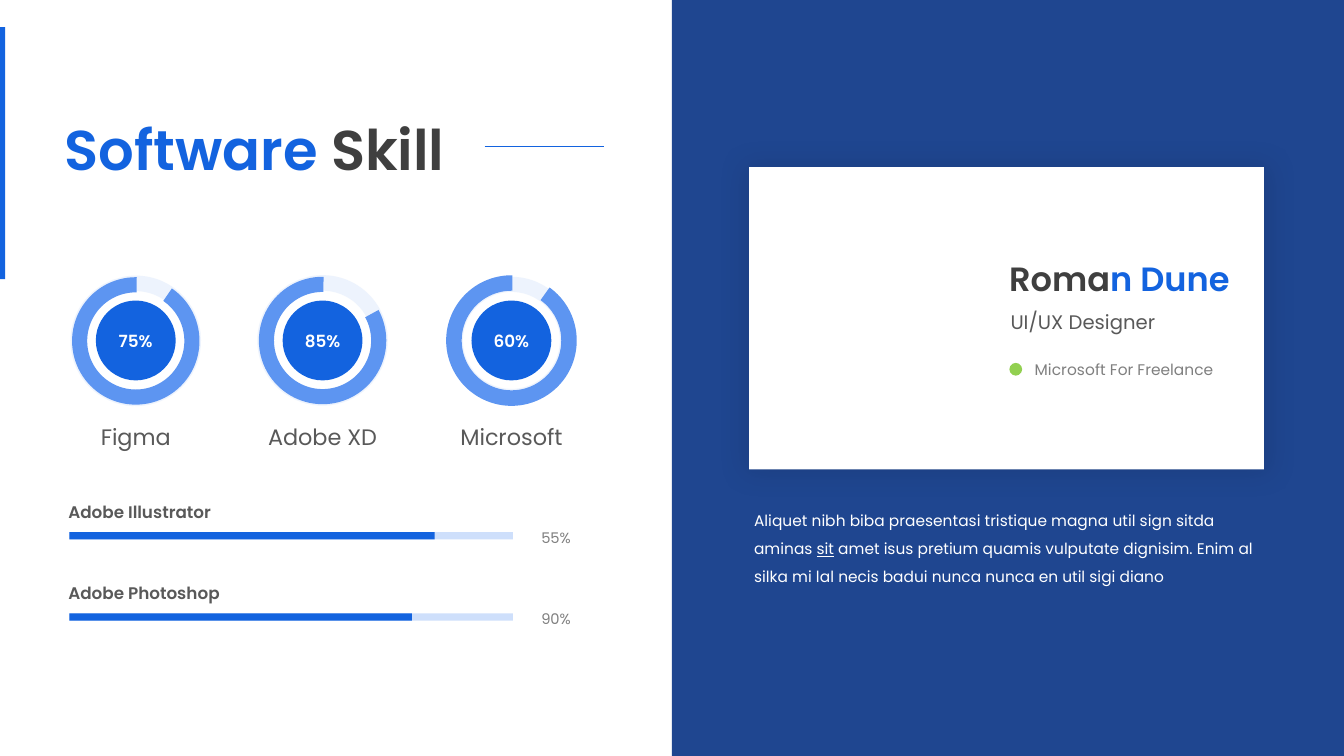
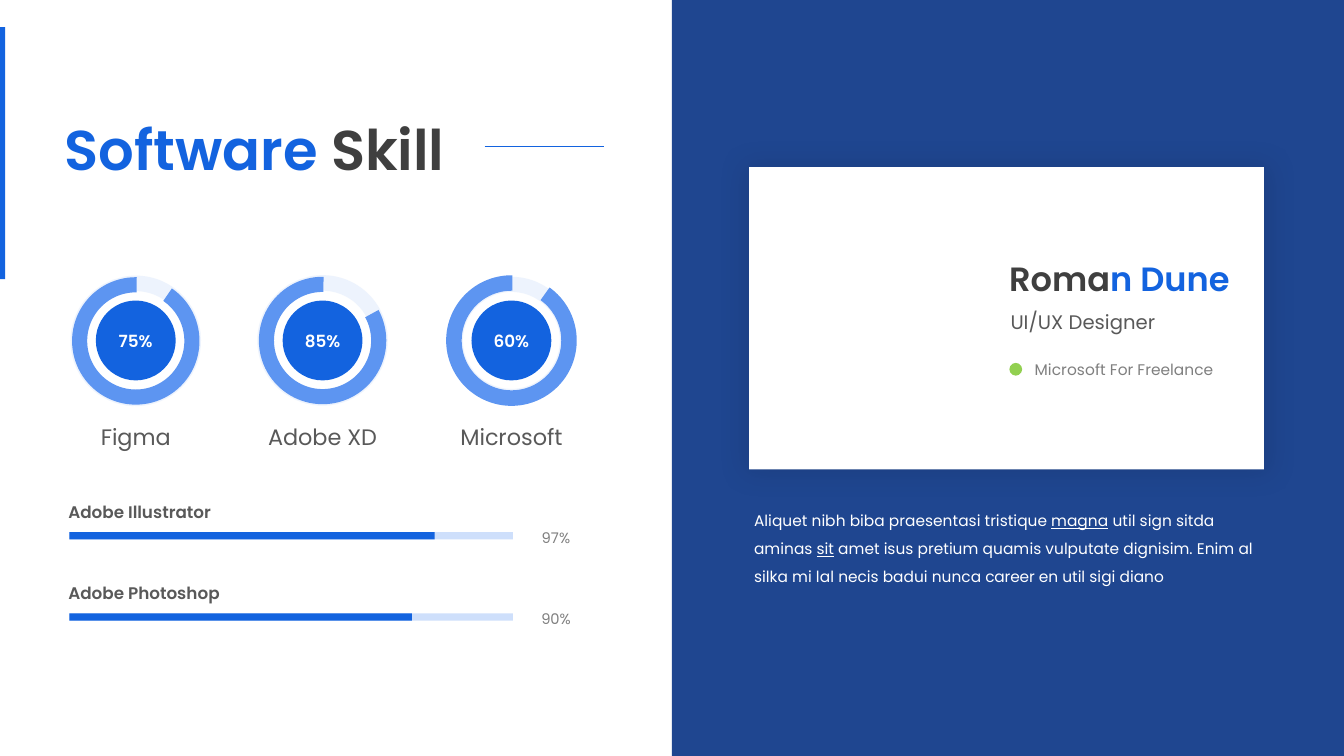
magna underline: none -> present (1080, 522)
55%: 55% -> 97% (556, 539)
nunca nunca: nunca -> career (1010, 577)
